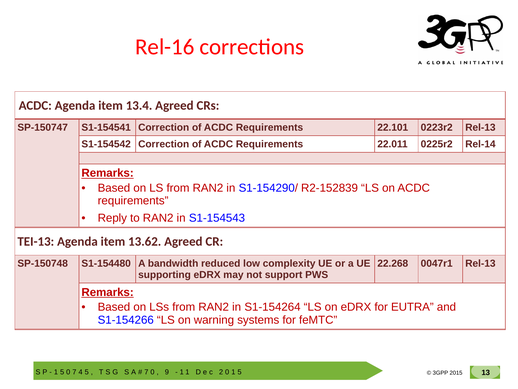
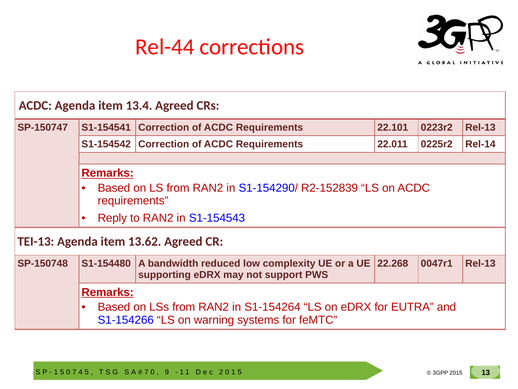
Rel-16: Rel-16 -> Rel-44 (165, 47)
